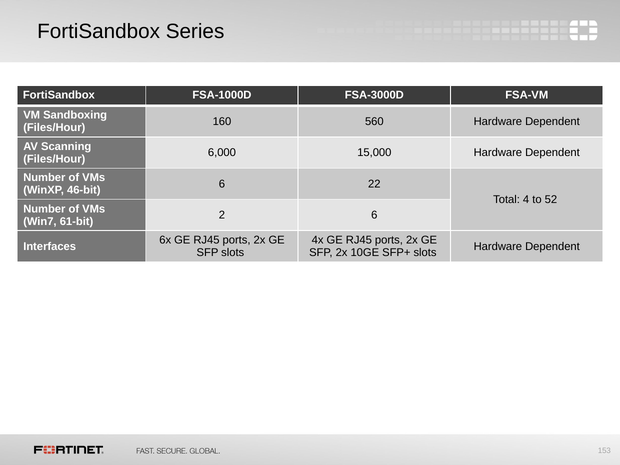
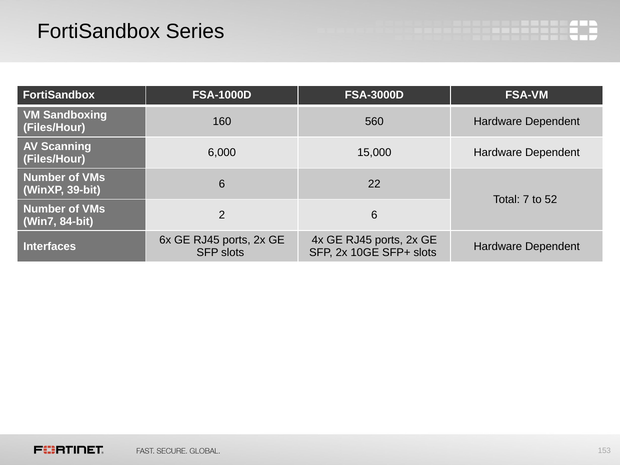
46-bit: 46-bit -> 39-bit (84, 190)
4: 4 -> 7 (526, 200)
61-bit: 61-bit -> 84-bit (77, 221)
